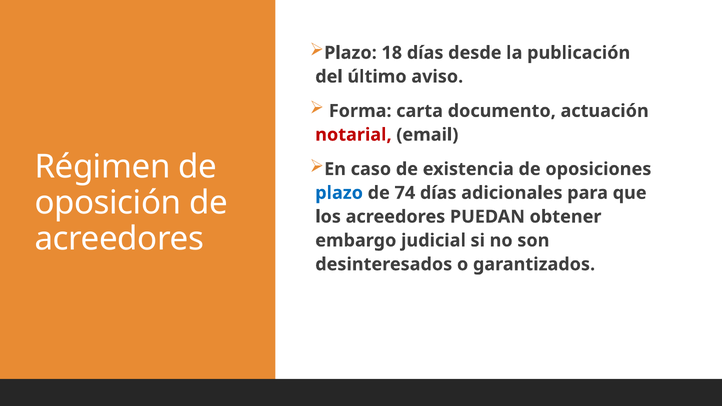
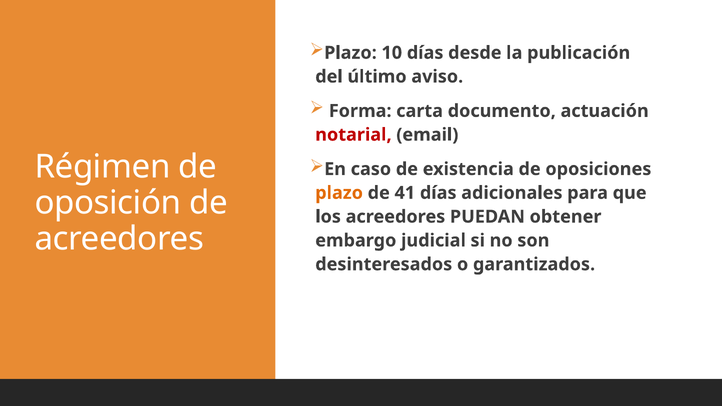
18: 18 -> 10 (392, 53)
plazo colour: blue -> orange (339, 193)
74: 74 -> 41 (405, 193)
